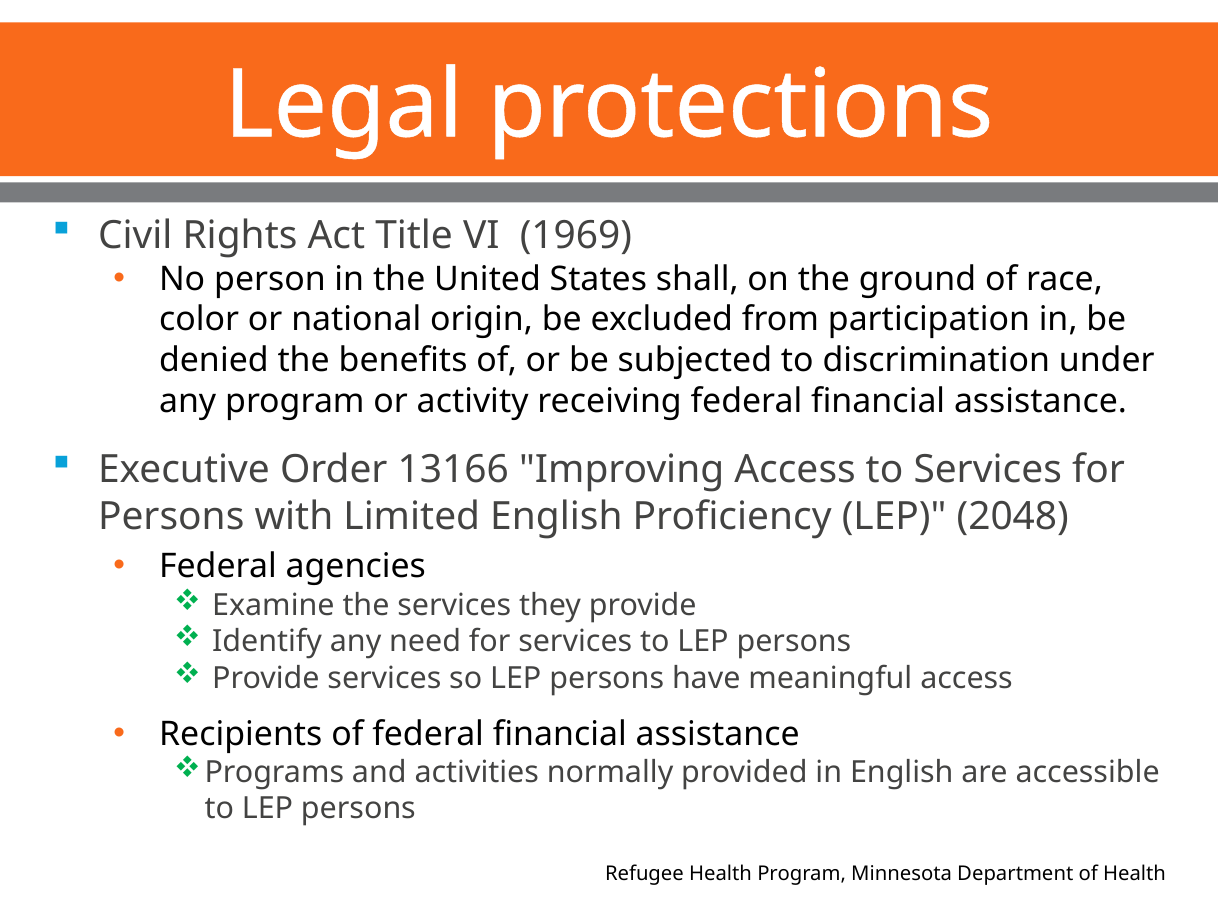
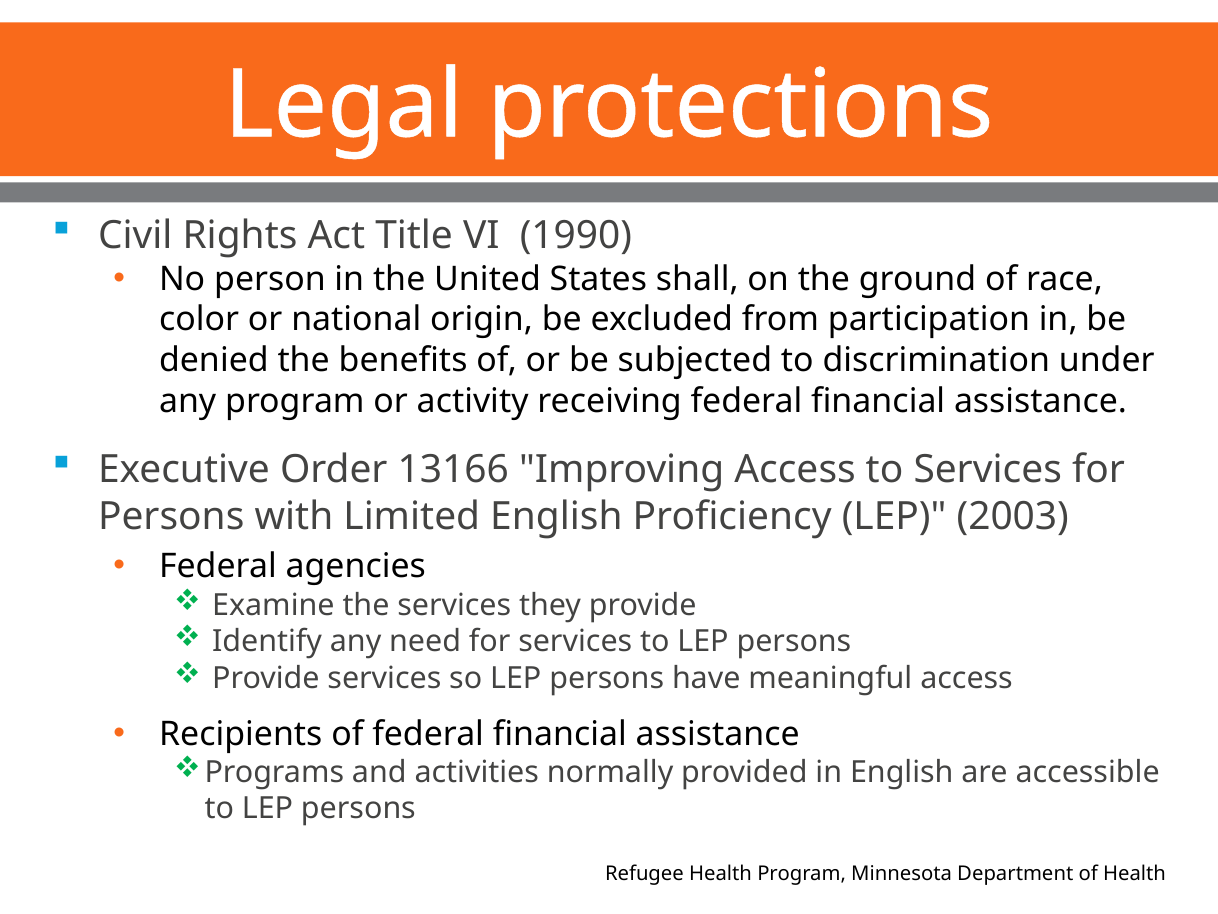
1969: 1969 -> 1990 (576, 236)
2048: 2048 -> 2003 (1013, 516)
